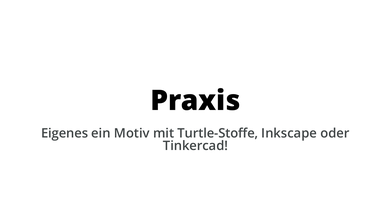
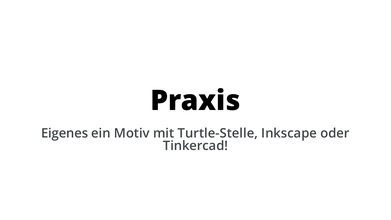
Turtle-Stoffe: Turtle-Stoffe -> Turtle-Stelle (218, 133)
